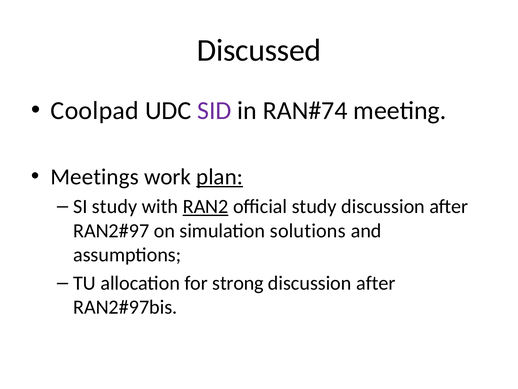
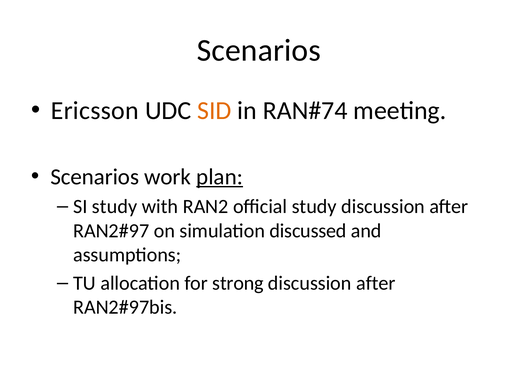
Discussed: Discussed -> Scenarios (259, 50)
Coolpad: Coolpad -> Ericsson (95, 111)
SID colour: purple -> orange (214, 111)
Meetings: Meetings -> Scenarios (95, 177)
RAN2 underline: present -> none (206, 206)
solutions: solutions -> discussed (308, 230)
